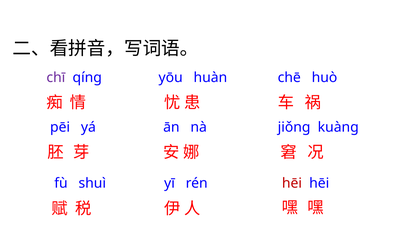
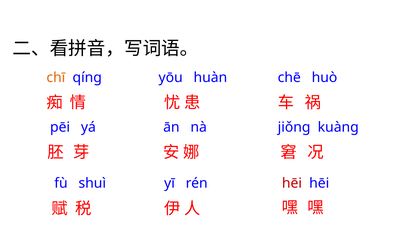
chī colour: purple -> orange (56, 77)
